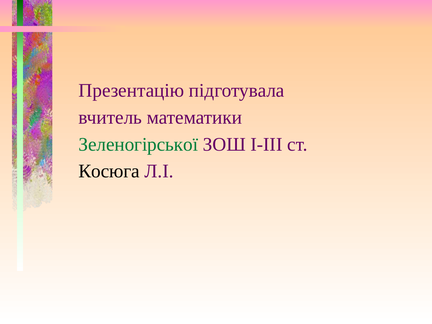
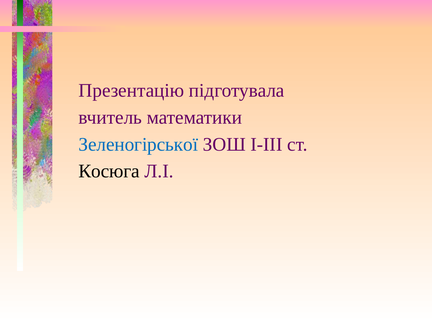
Зеленогірської colour: green -> blue (138, 144)
